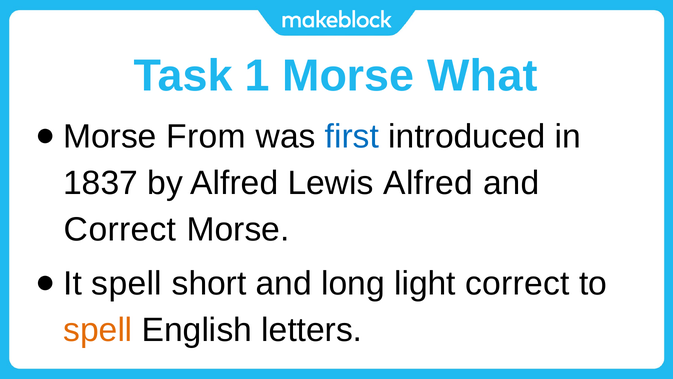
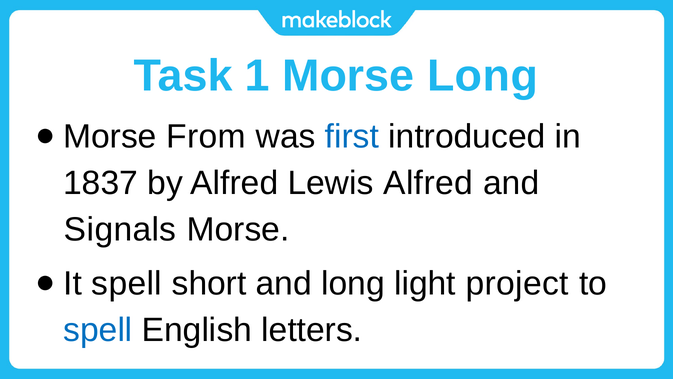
Morse What: What -> Long (482, 76)
Correct: Correct -> Signals (120, 229)
light correct: correct -> project (517, 283)
spell colour: orange -> blue (98, 330)
